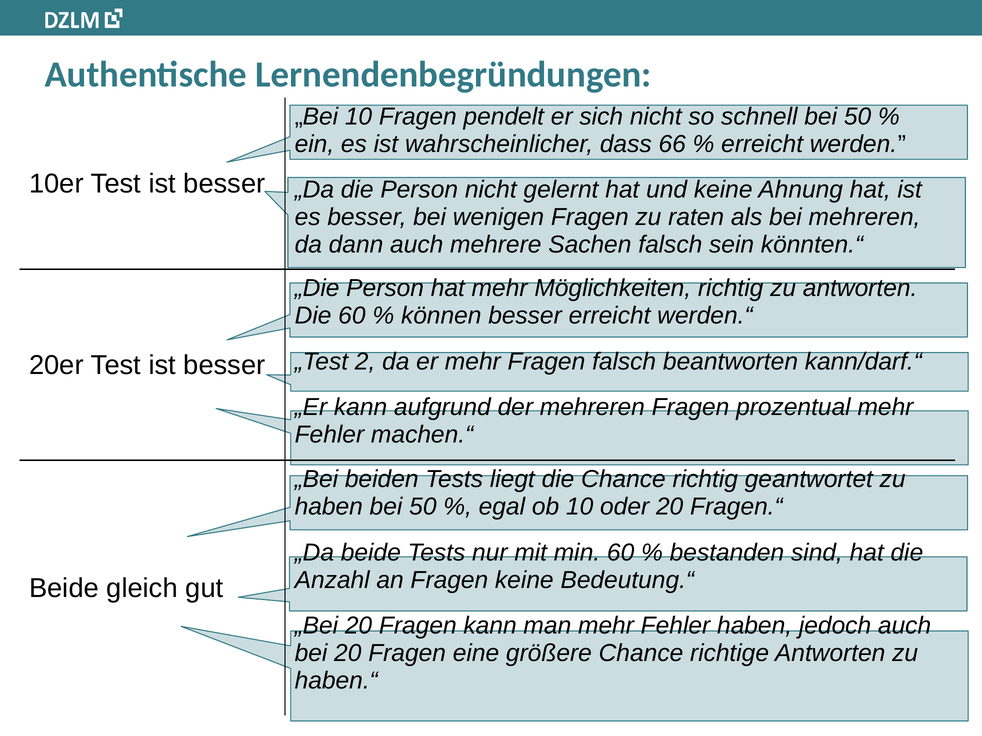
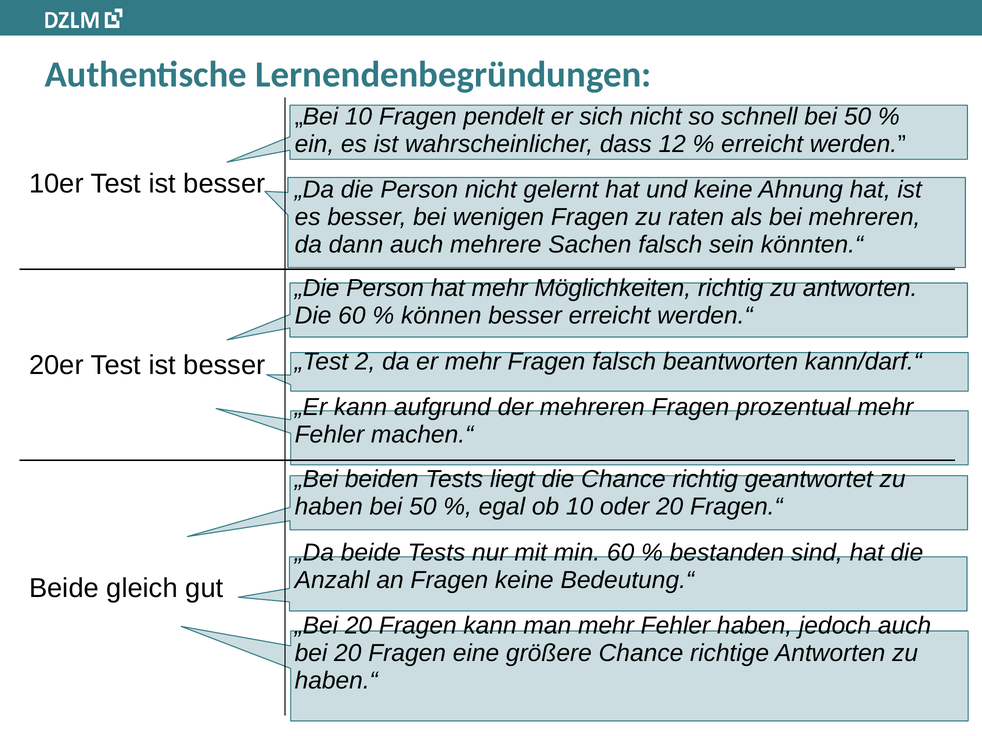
66: 66 -> 12 (672, 144)
